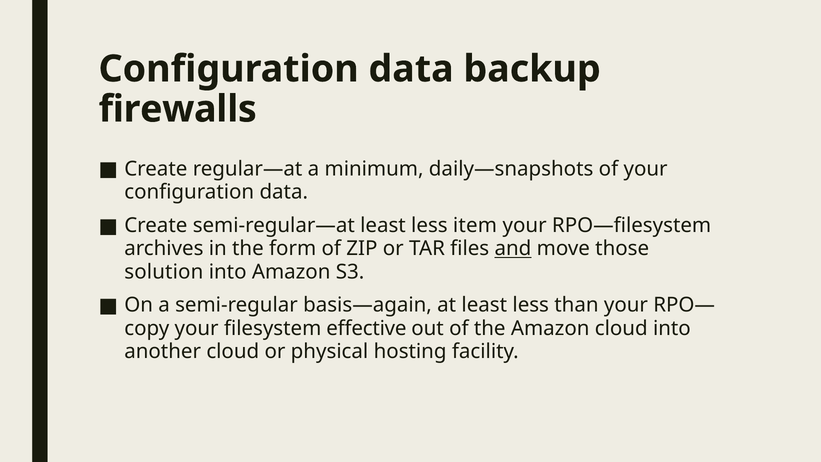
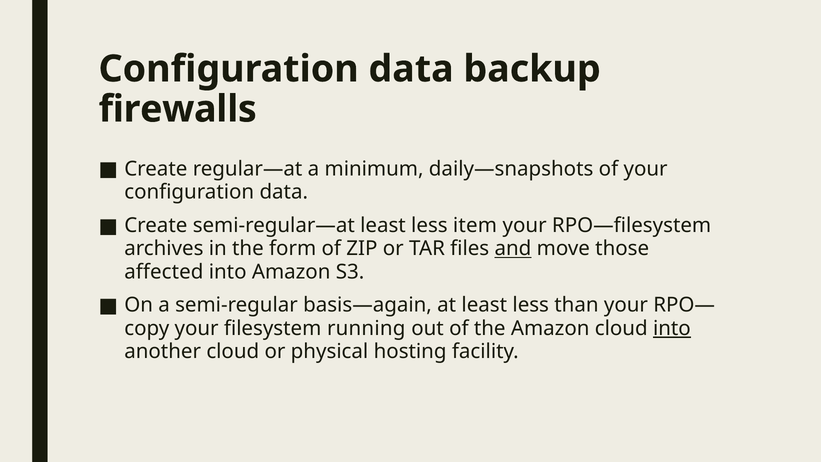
solution: solution -> affected (164, 272)
effective: effective -> running (366, 328)
into underline: none -> present (672, 328)
